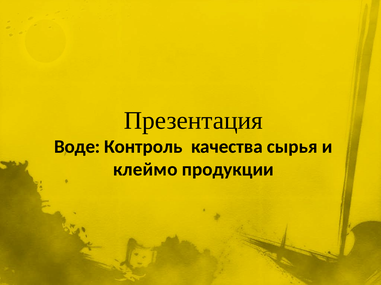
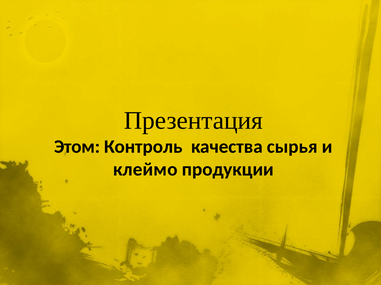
Воде: Воде -> Этом (77, 147)
